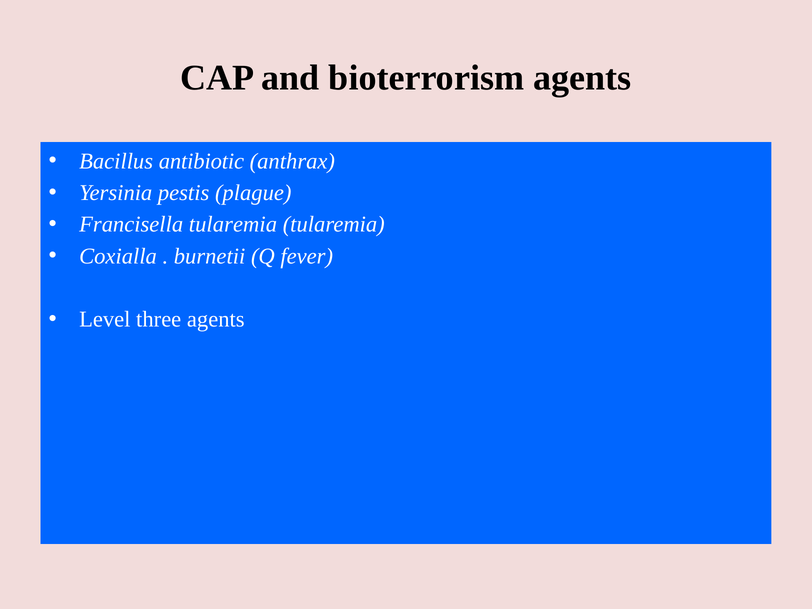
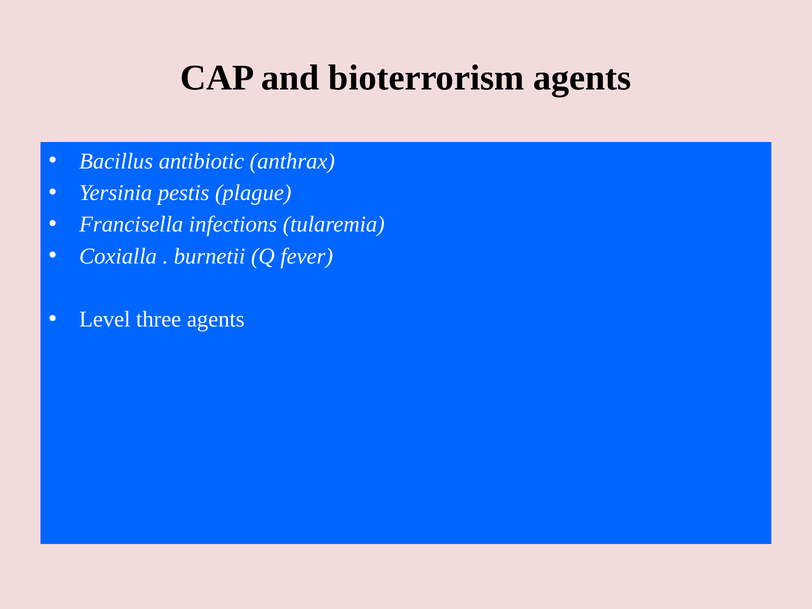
Francisella tularemia: tularemia -> infections (233, 225)
